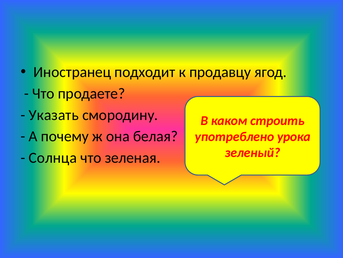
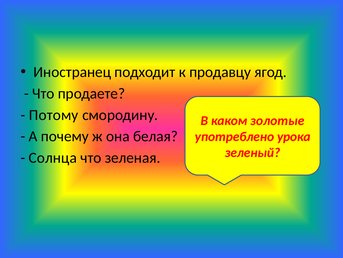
Указать: Указать -> Потому (54, 115)
строить: строить -> золотые (277, 120)
